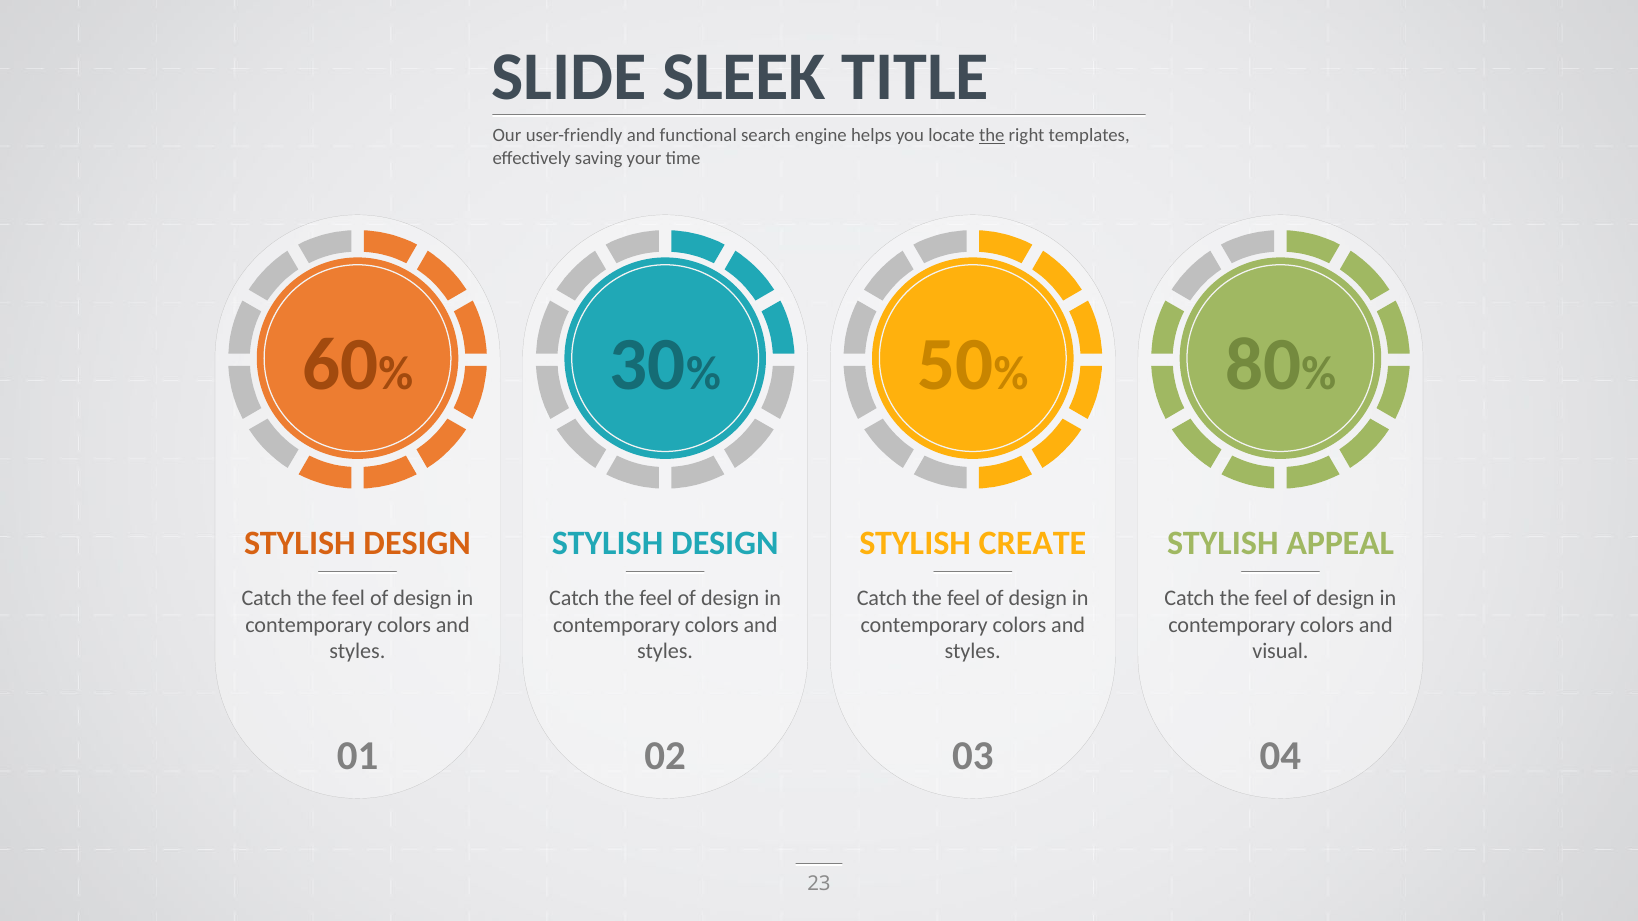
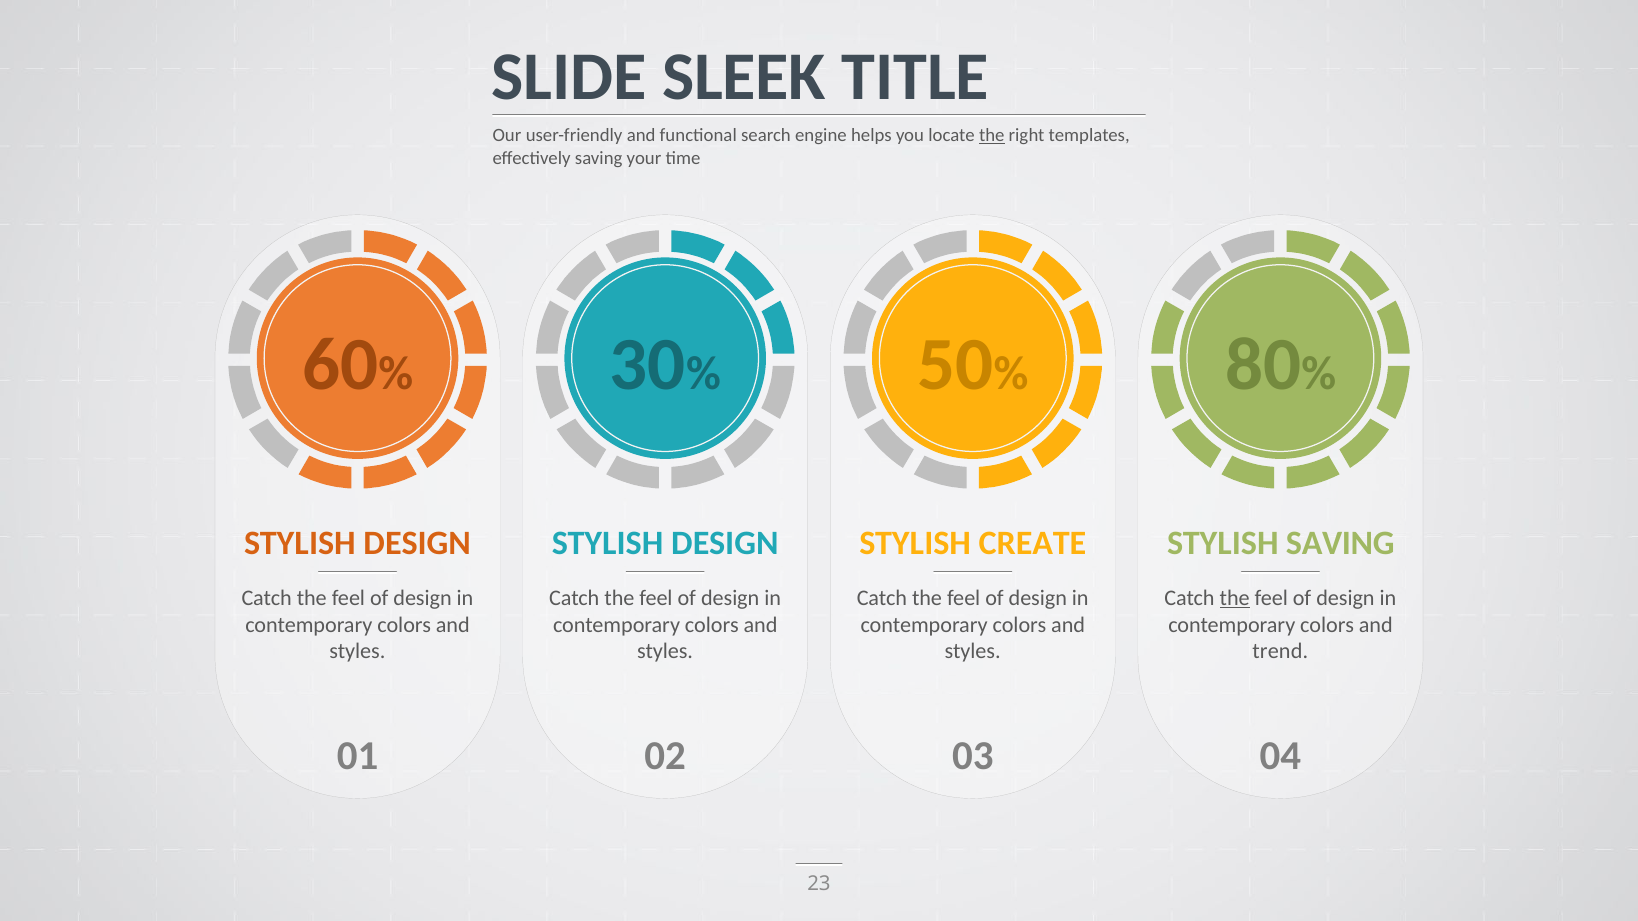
STYLISH APPEAL: APPEAL -> SAVING (1340, 544)
the underline: none -> present (1235, 598)
visual: visual -> trend (1280, 652)
